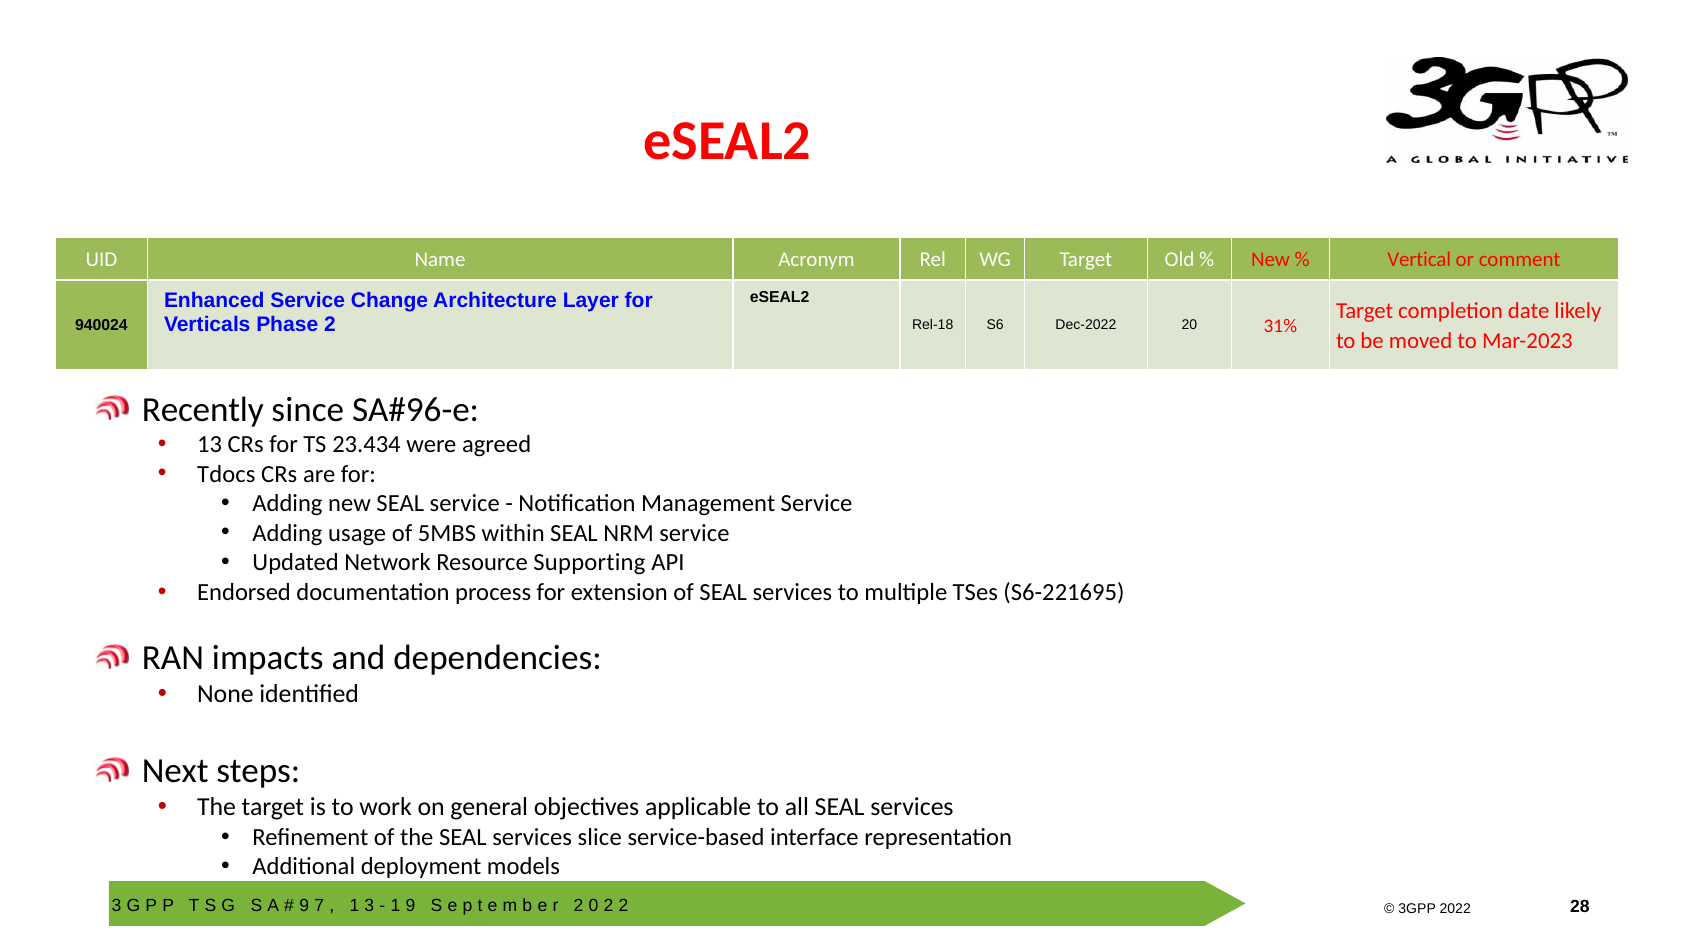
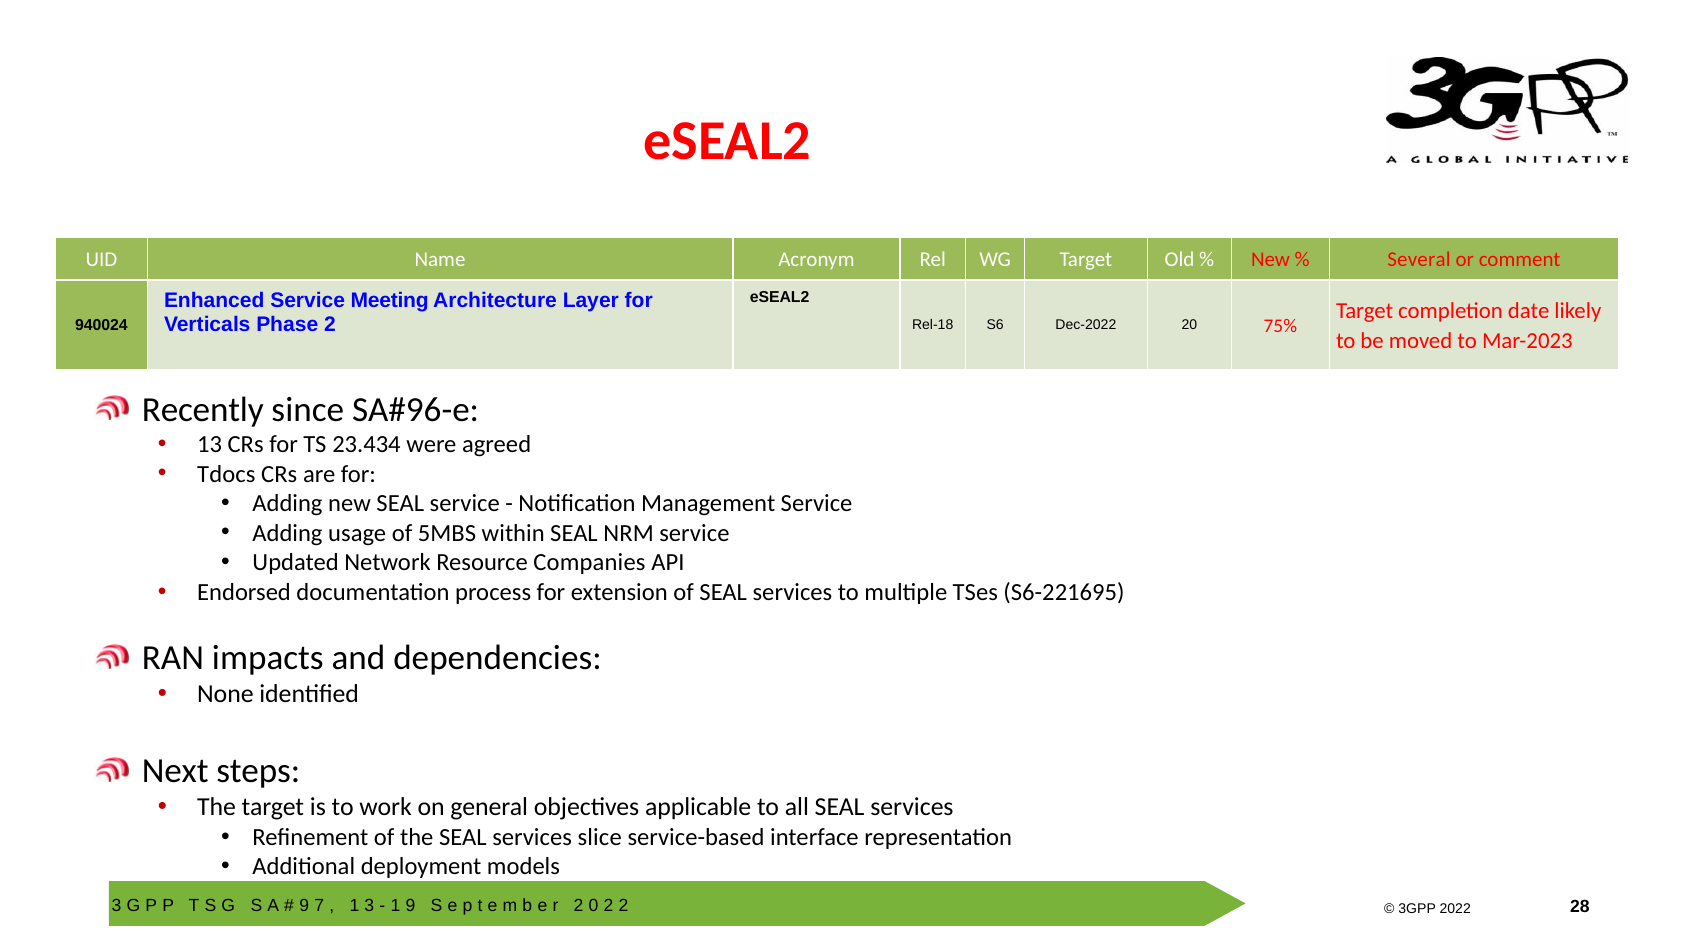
Vertical: Vertical -> Several (1419, 260)
Change: Change -> Meeting (390, 300)
31%: 31% -> 75% (1280, 326)
Supporting: Supporting -> Companies (589, 563)
